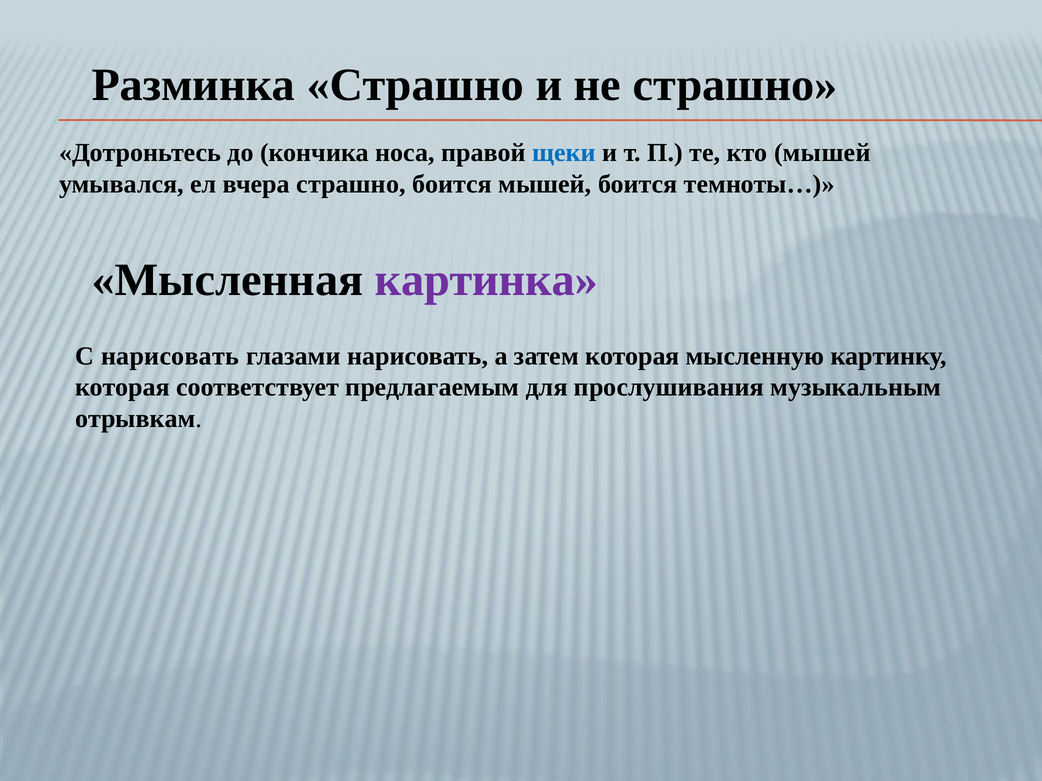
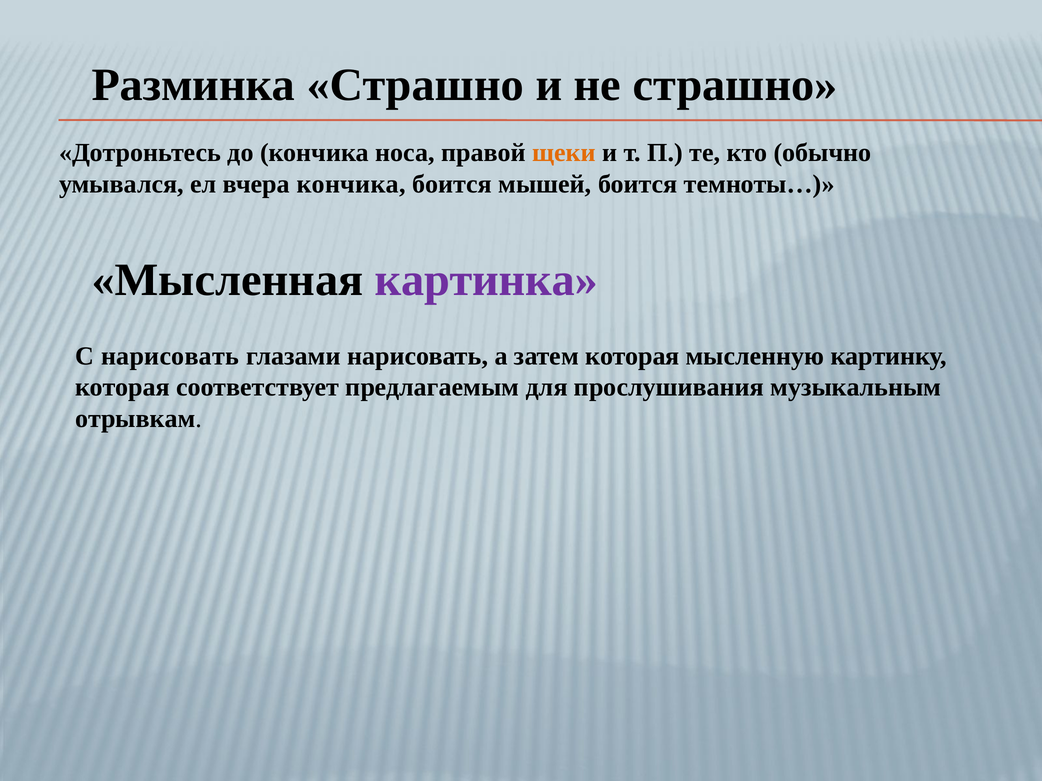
щеки colour: blue -> orange (564, 153)
кто мышей: мышей -> обычно (822, 153)
вчера страшно: страшно -> кончика (351, 184)
